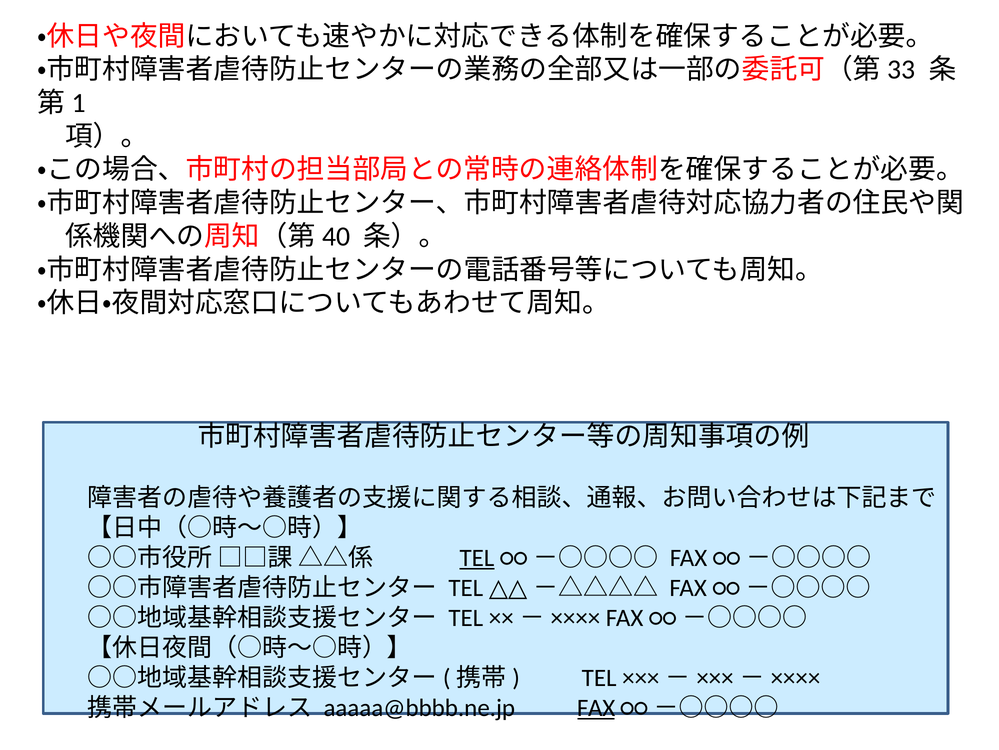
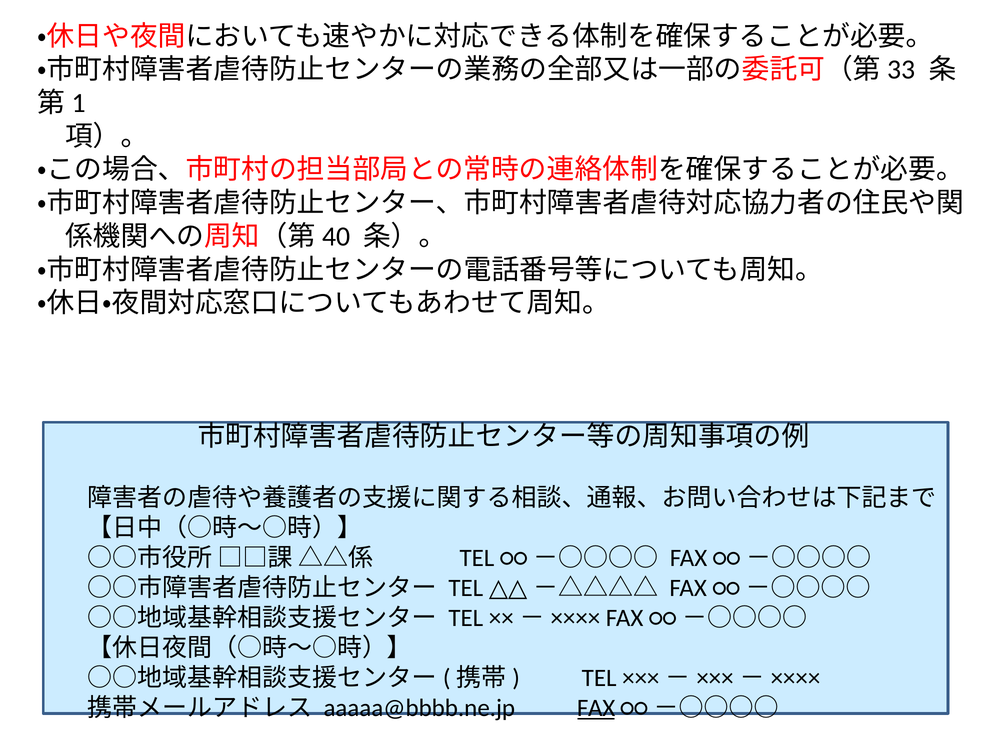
TEL underline: present -> none (477, 557)
